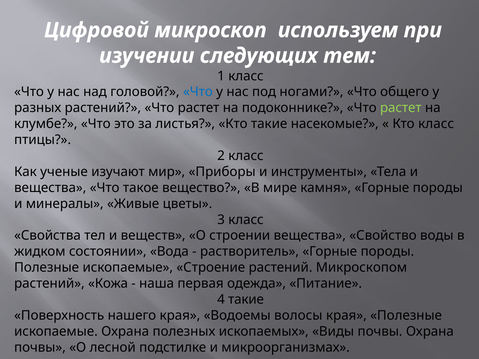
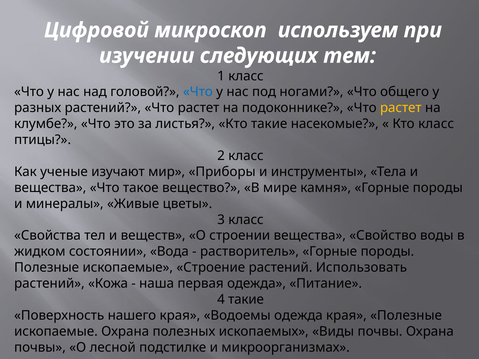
растет colour: light green -> yellow (401, 108)
Микроскопом: Микроскопом -> Использовать (361, 268)
Водоемы волосы: волосы -> одежда (298, 316)
